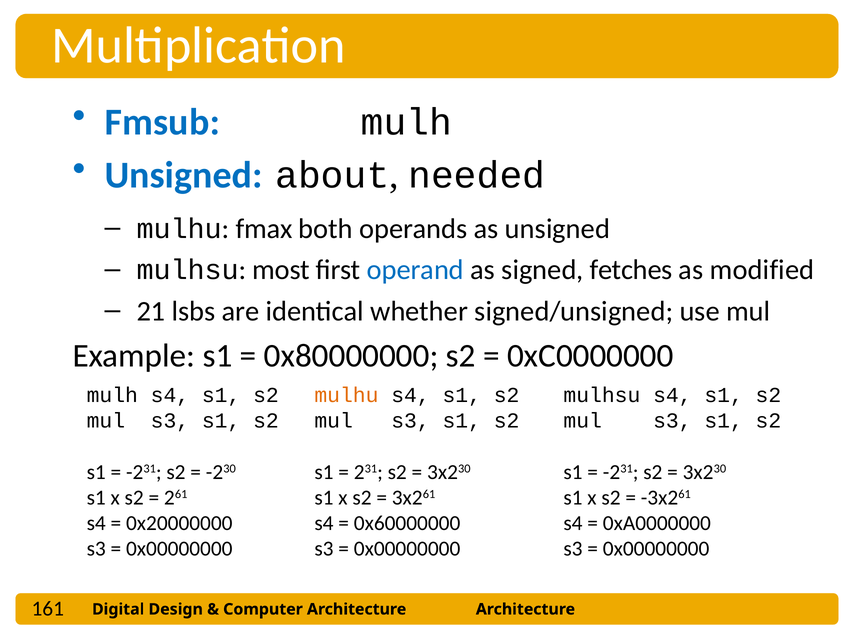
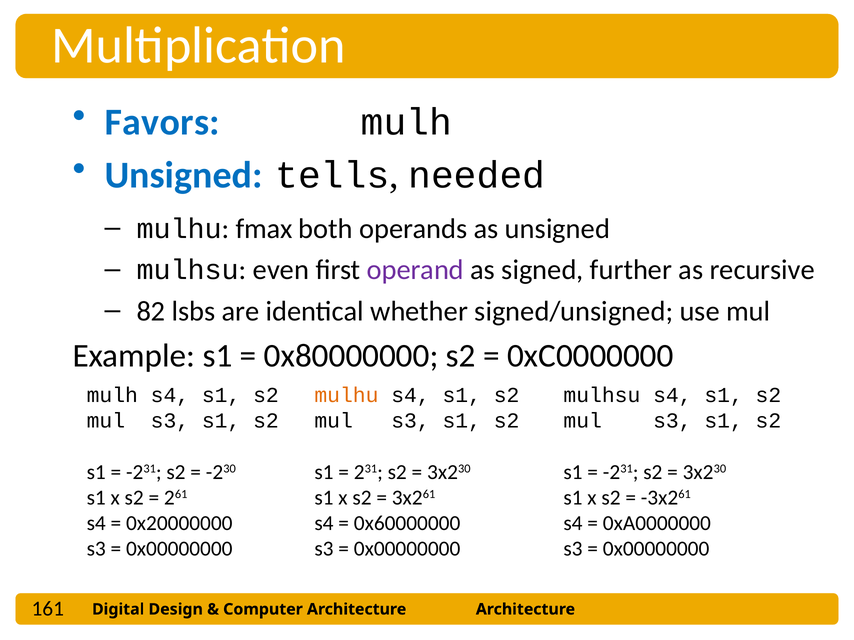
Fmsub: Fmsub -> Favors (162, 122)
about: about -> tells (332, 175)
most: most -> even (281, 270)
operand colour: blue -> purple (415, 270)
fetches: fetches -> further (631, 270)
modified: modified -> recursive (762, 270)
21: 21 -> 82 (151, 311)
